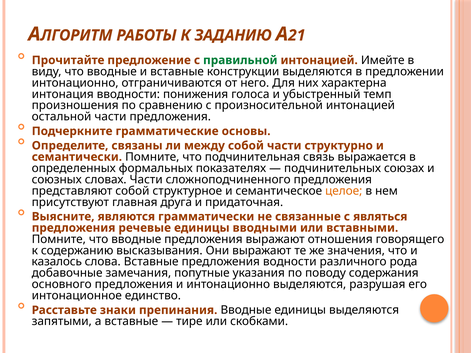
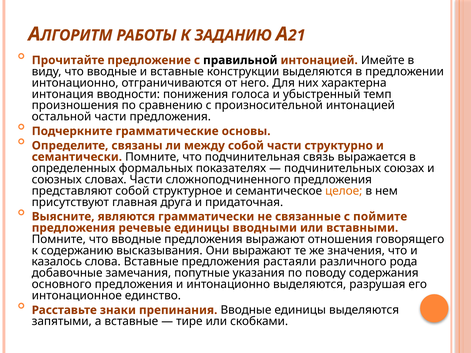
правильной colour: green -> black (240, 60)
являться: являться -> поймите (380, 217)
водности: водности -> растаяли (290, 262)
